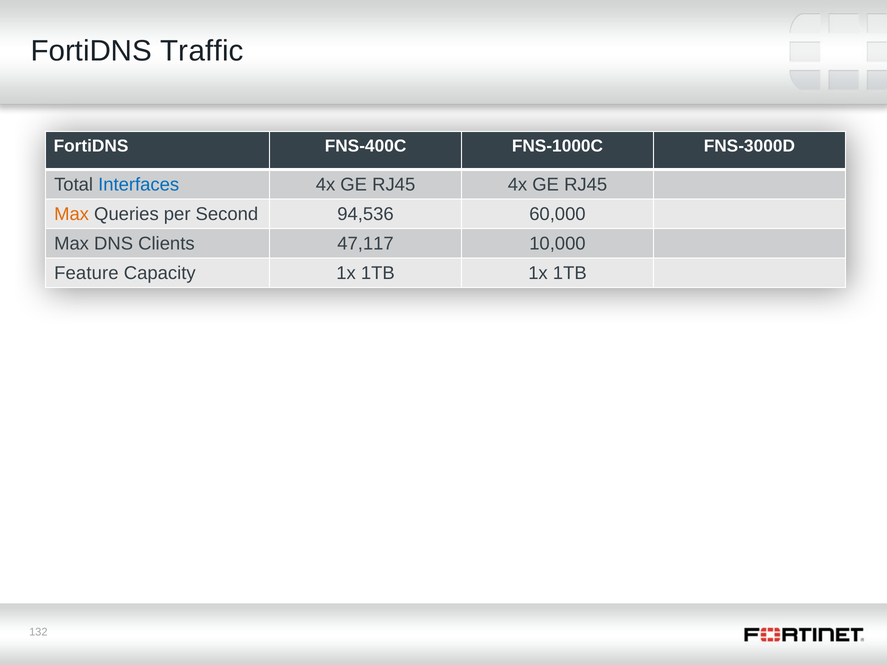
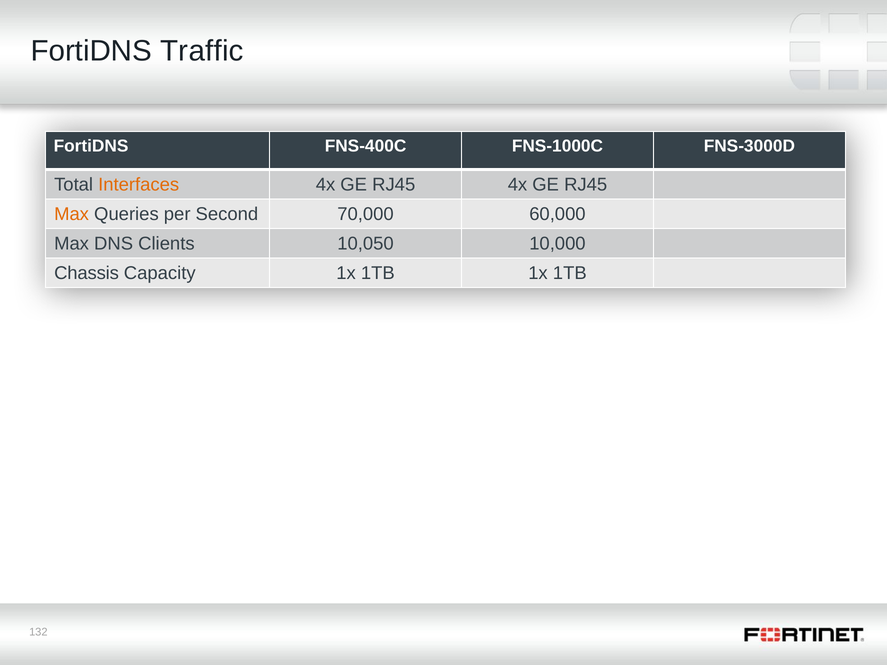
Interfaces colour: blue -> orange (139, 185)
94,536: 94,536 -> 70,000 (366, 214)
47,117: 47,117 -> 10,050 (366, 244)
Feature: Feature -> Chassis (87, 273)
